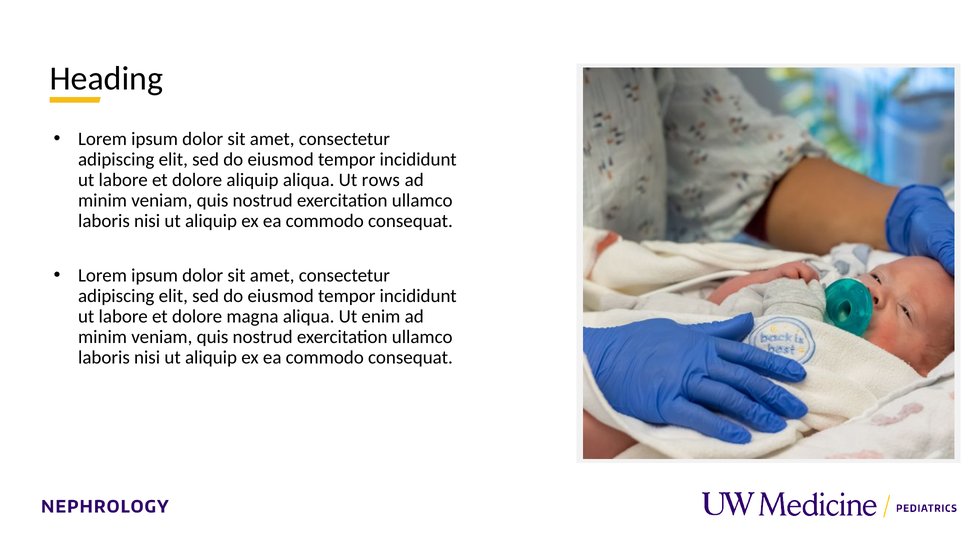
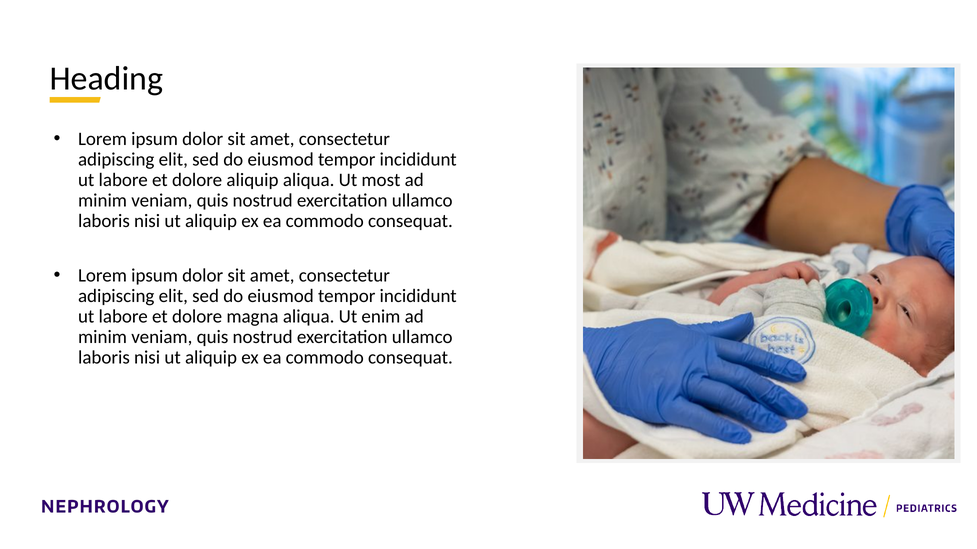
rows: rows -> most (381, 180)
